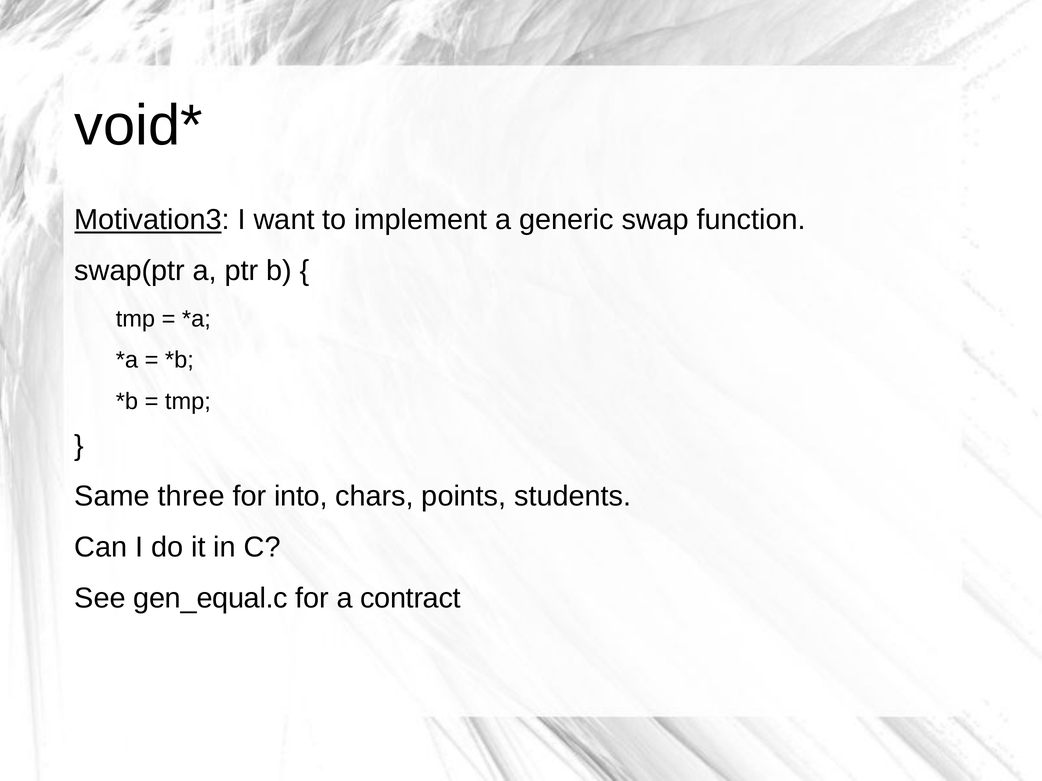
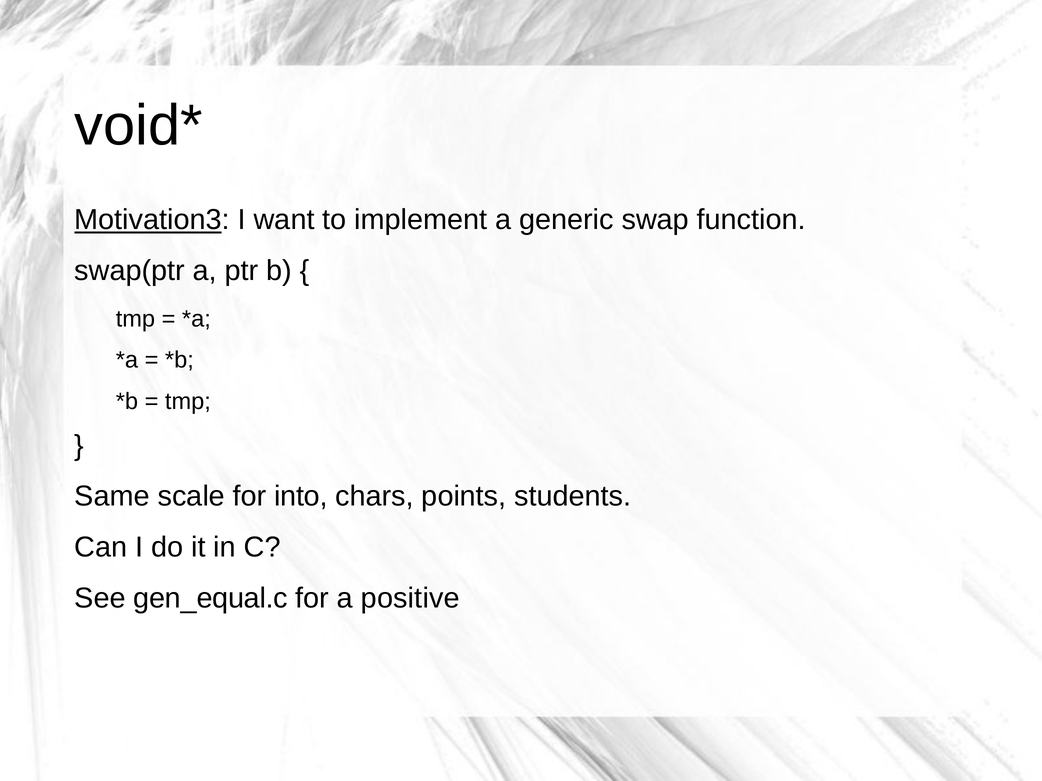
three: three -> scale (191, 497)
contract: contract -> positive (410, 599)
